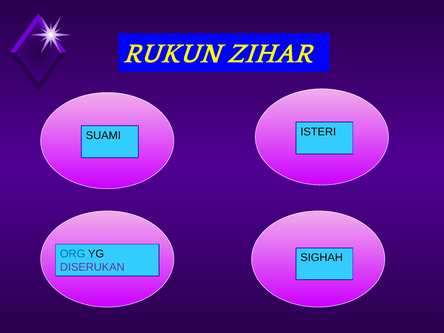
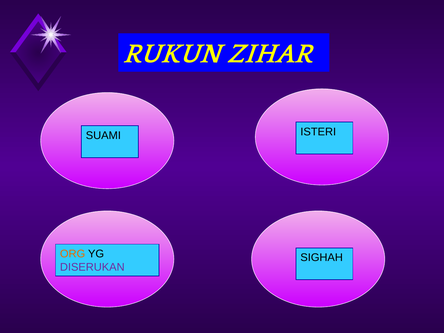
ORG colour: blue -> orange (73, 254)
